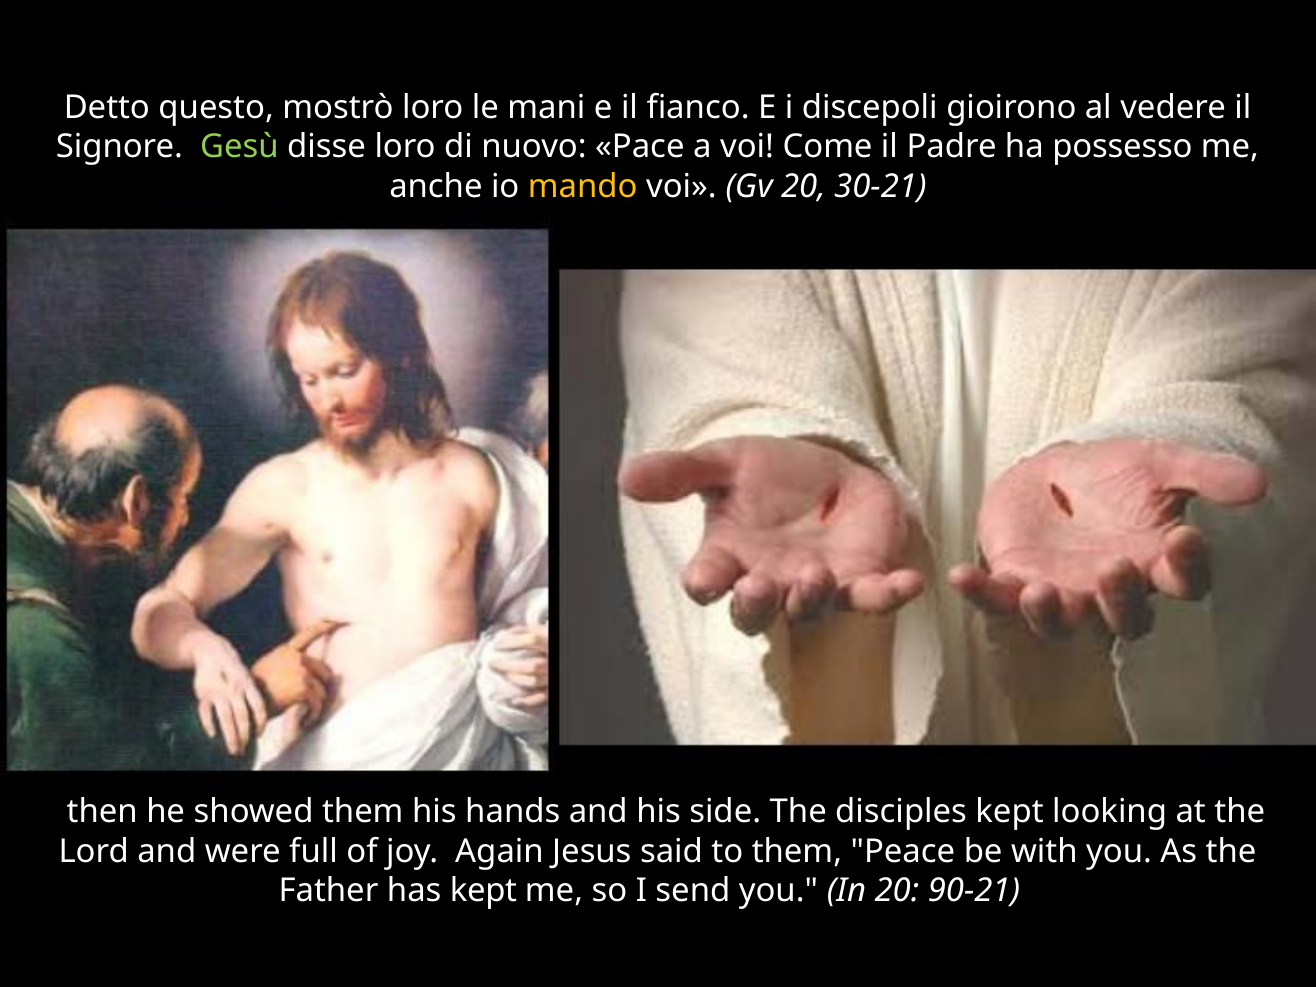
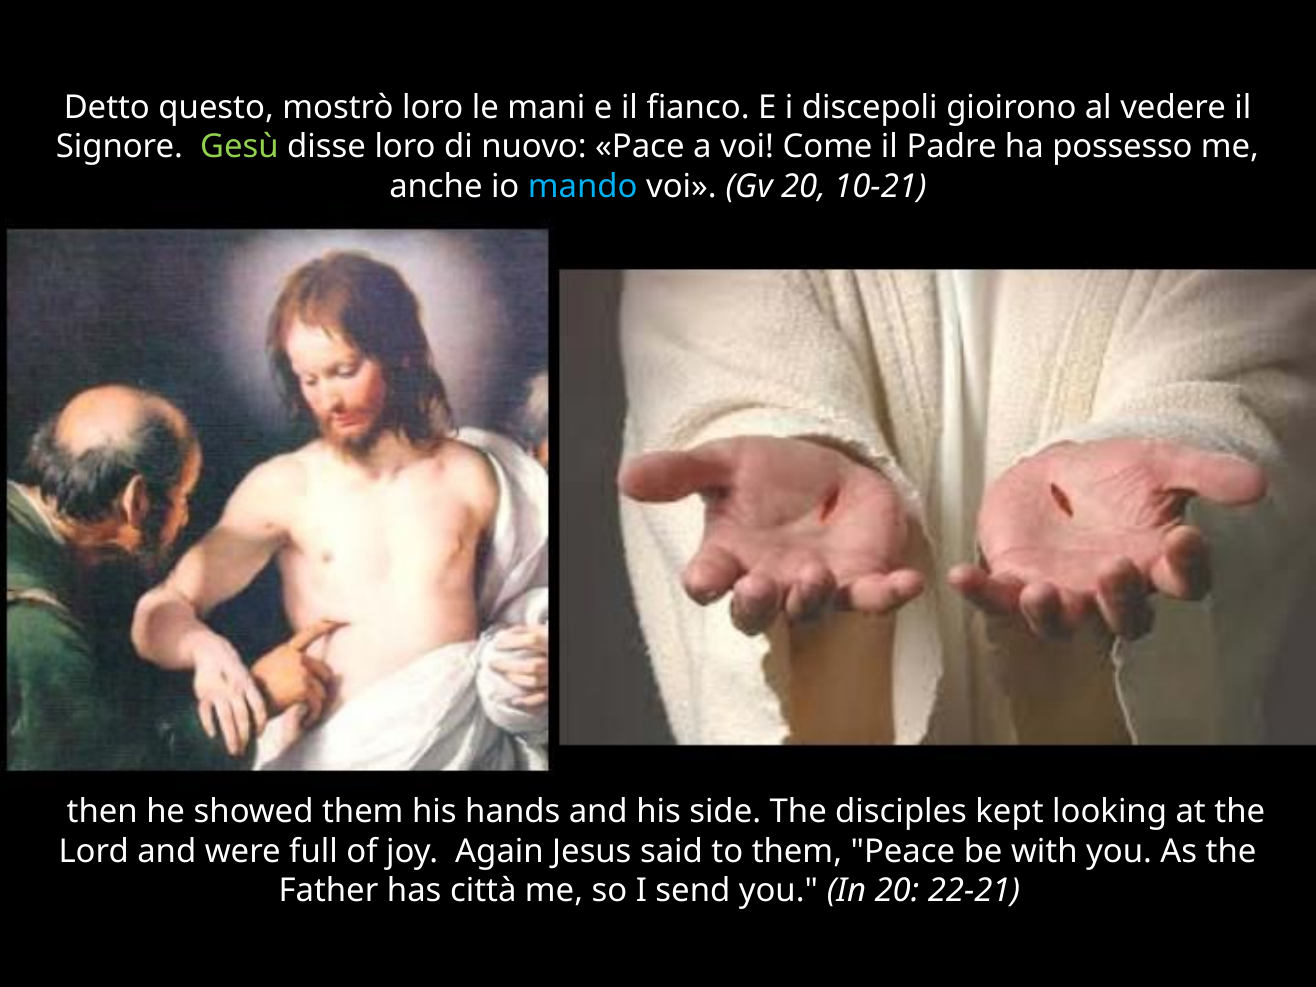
mando colour: yellow -> light blue (583, 186)
30-21: 30-21 -> 10-21 (880, 186)
has kept: kept -> città (483, 891)
90-21: 90-21 -> 22-21 (974, 891)
